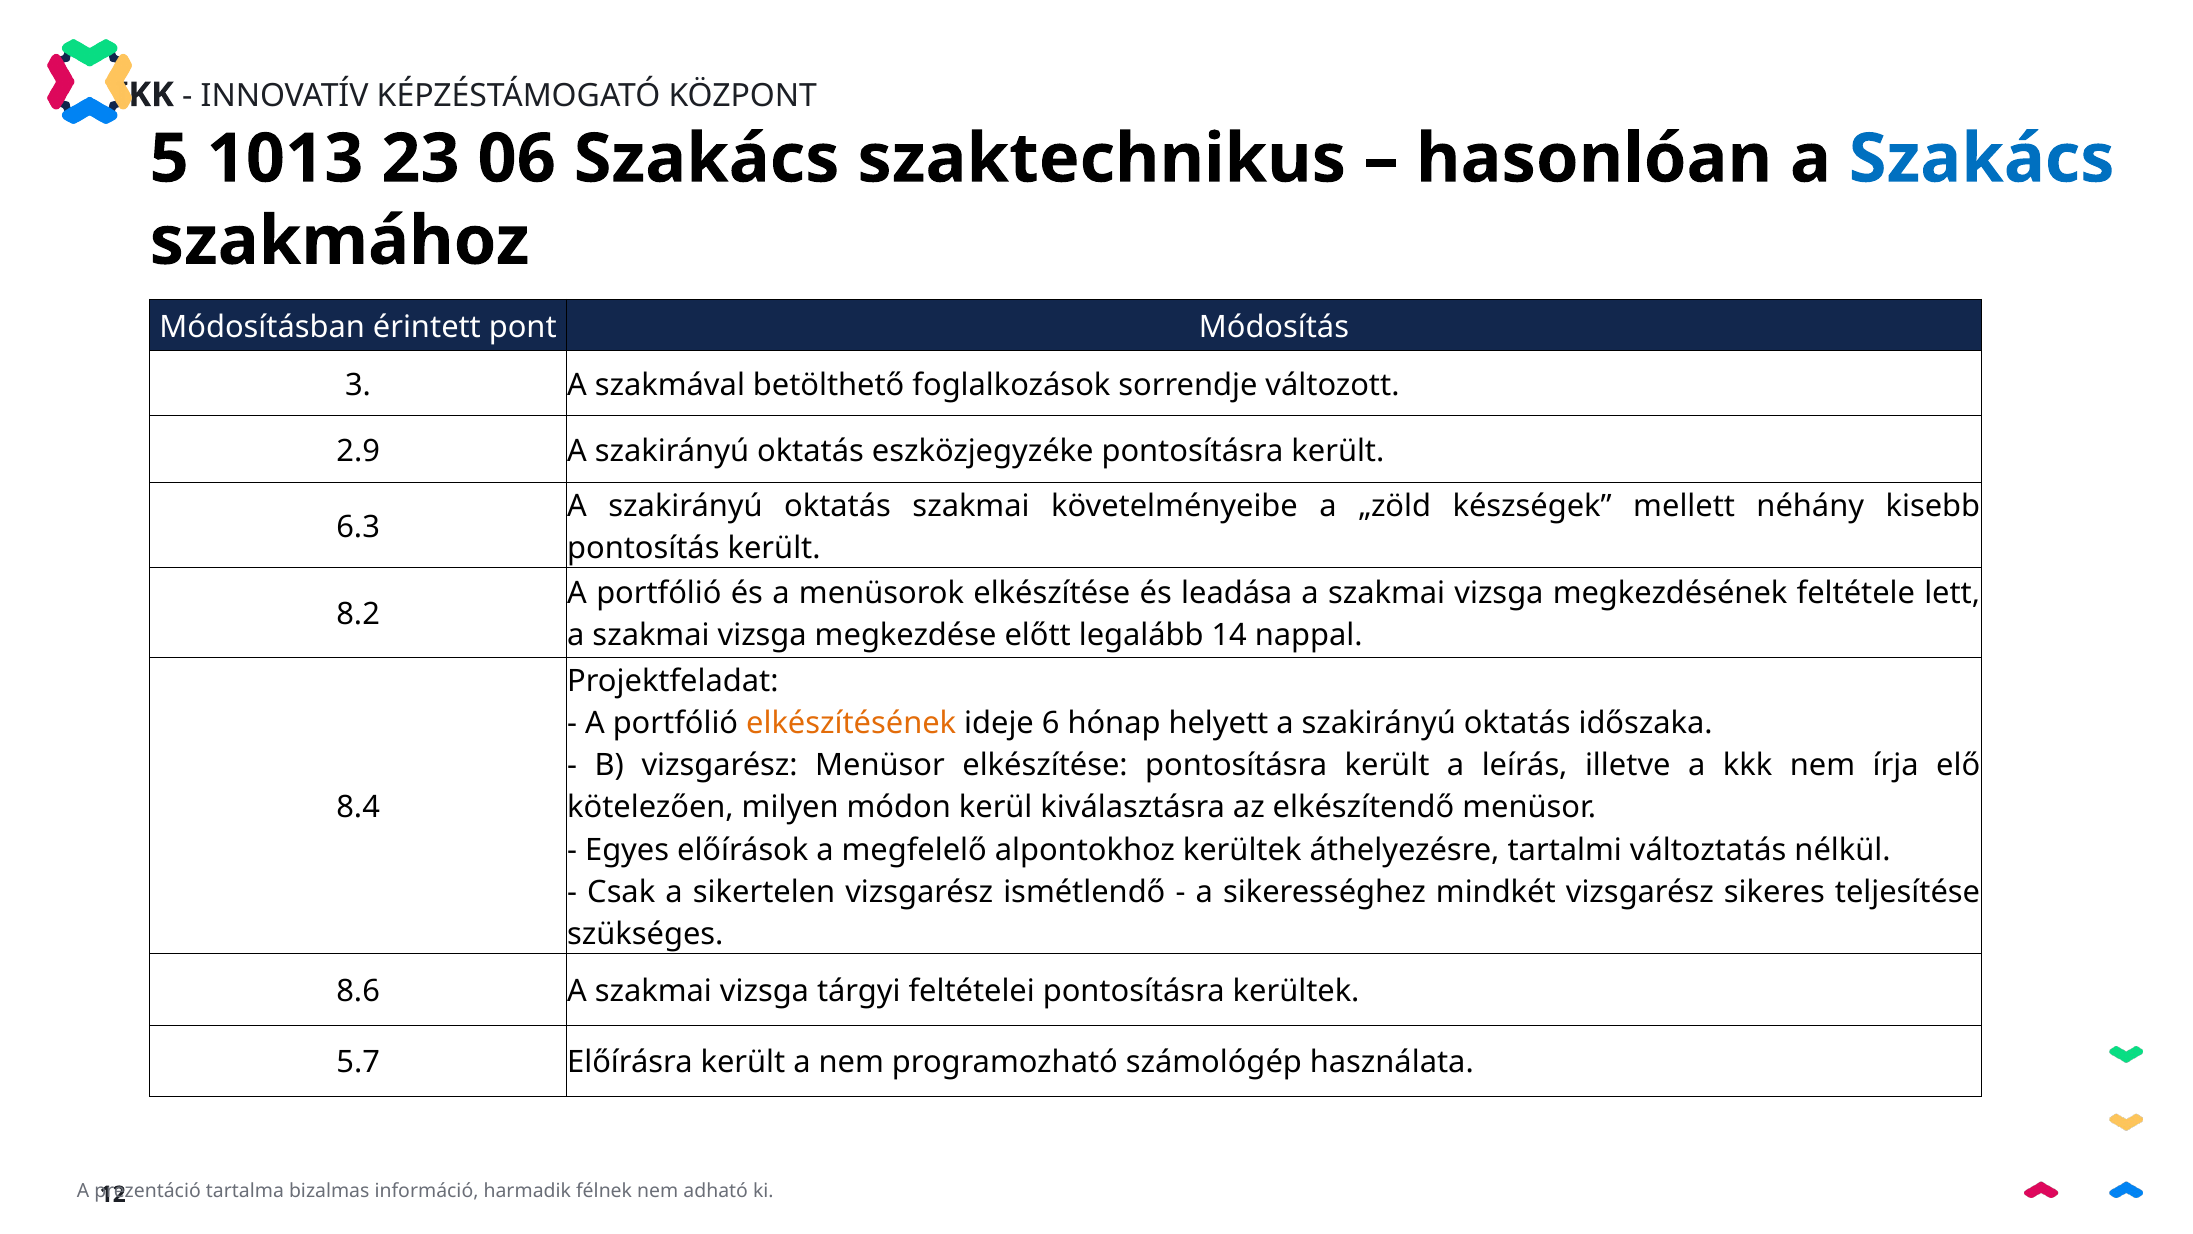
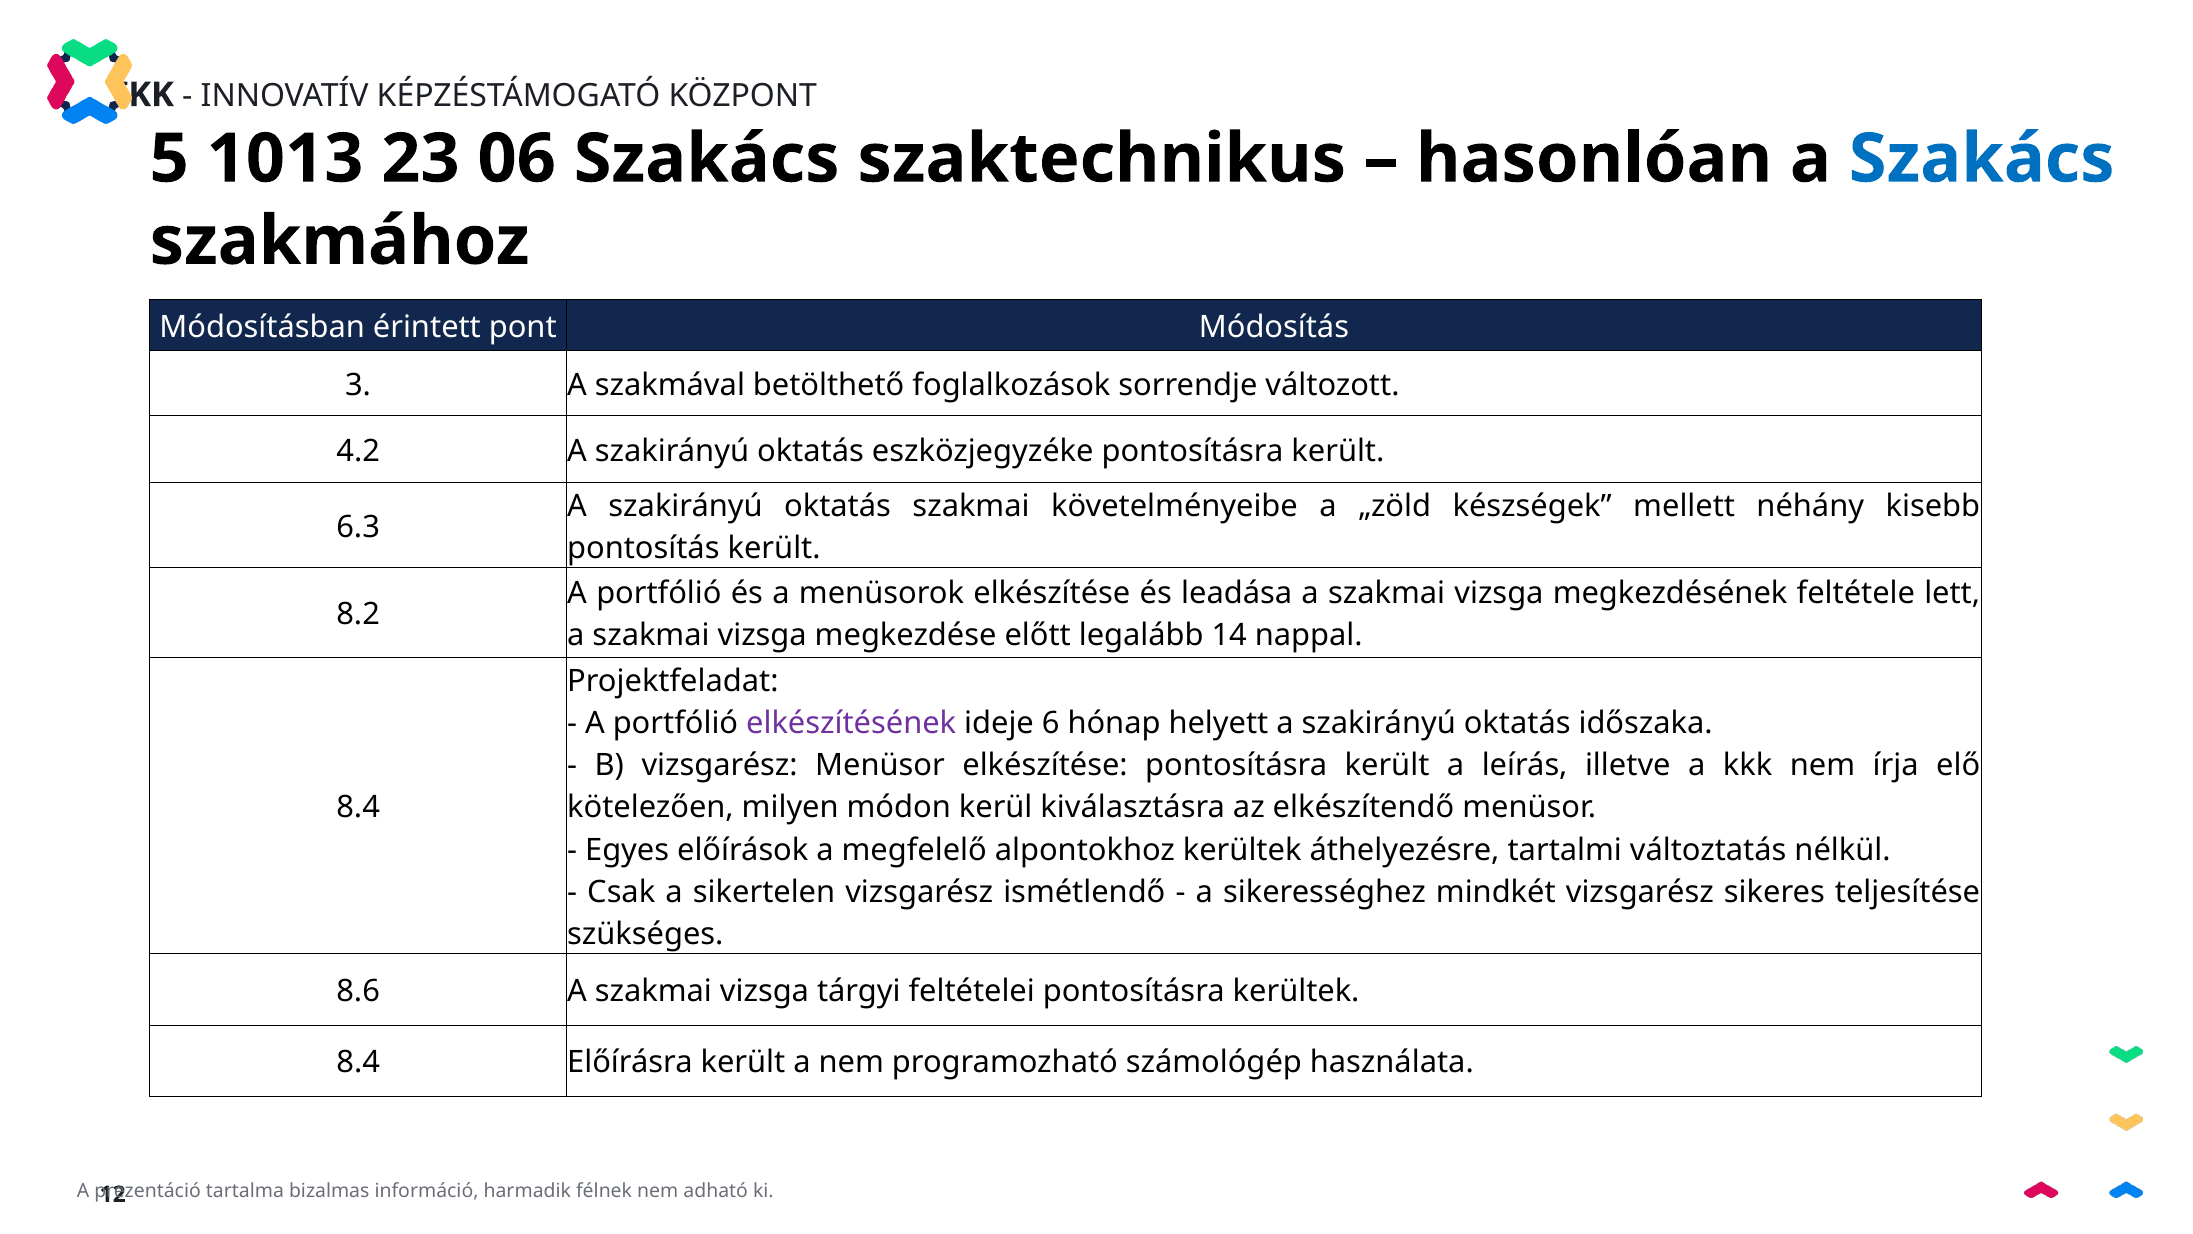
2.9: 2.9 -> 4.2 (358, 451)
elkészítésének colour: orange -> purple (851, 723)
5.7: 5.7 -> 8.4 (358, 1062)
